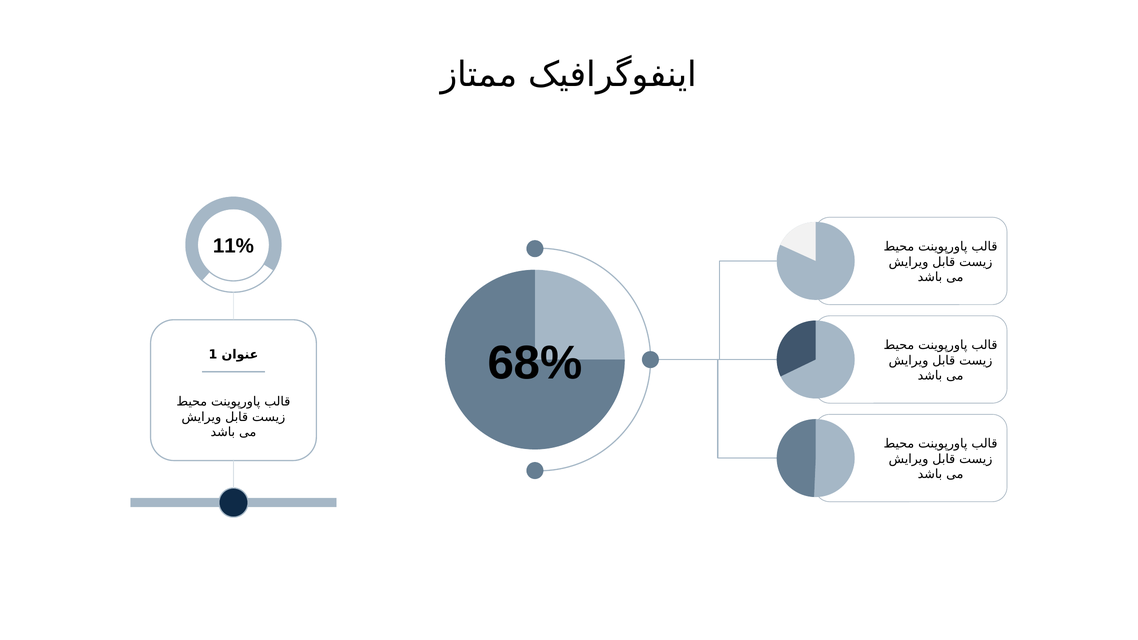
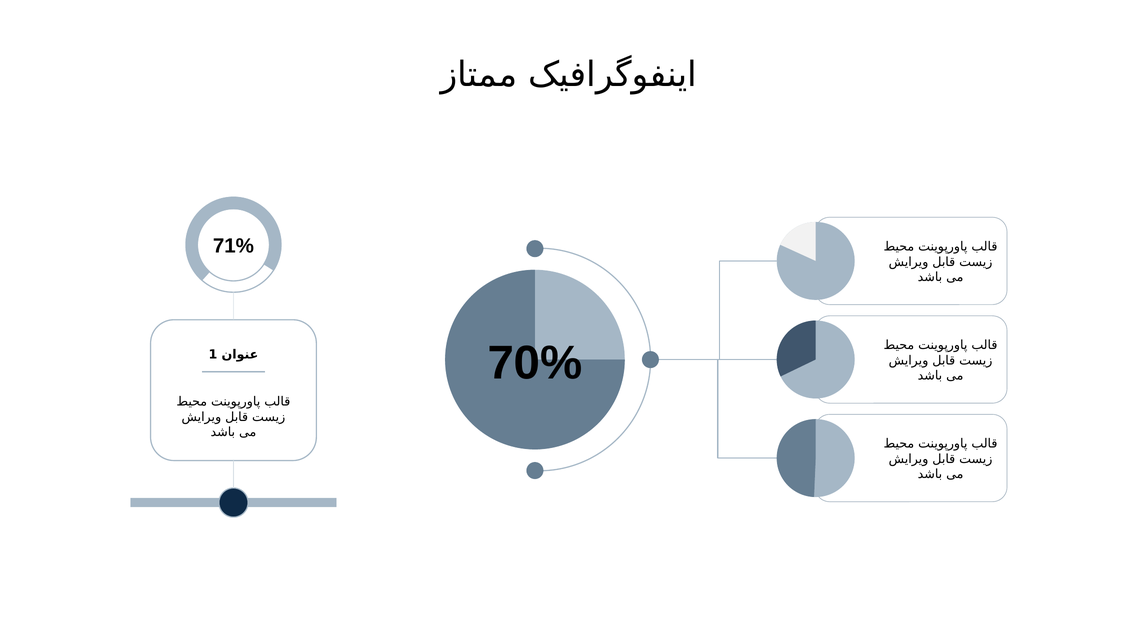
11%: 11% -> 71% (233, 246)
68%: 68% -> 70% (535, 363)
